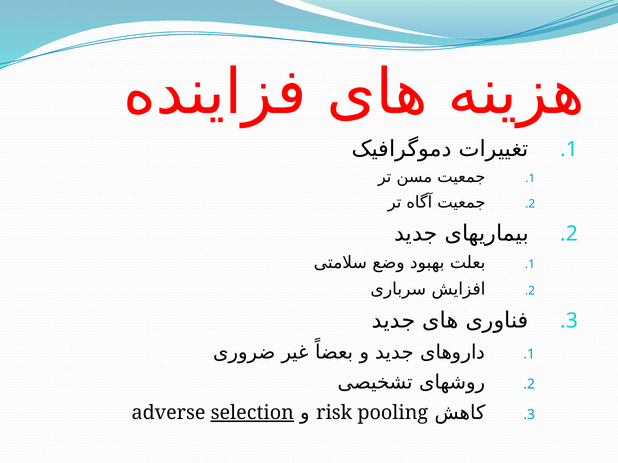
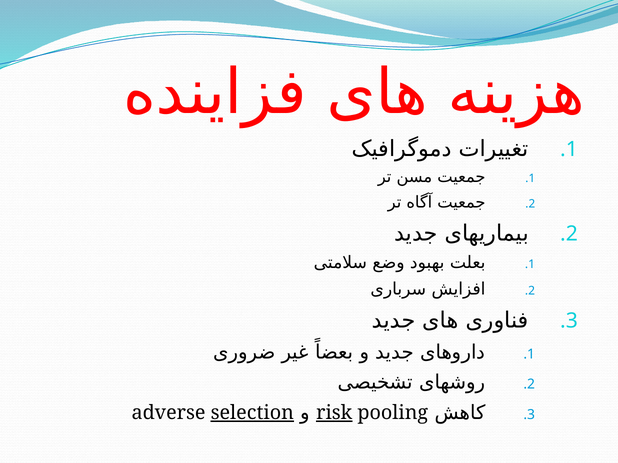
risk underline: none -> present (334, 413)
